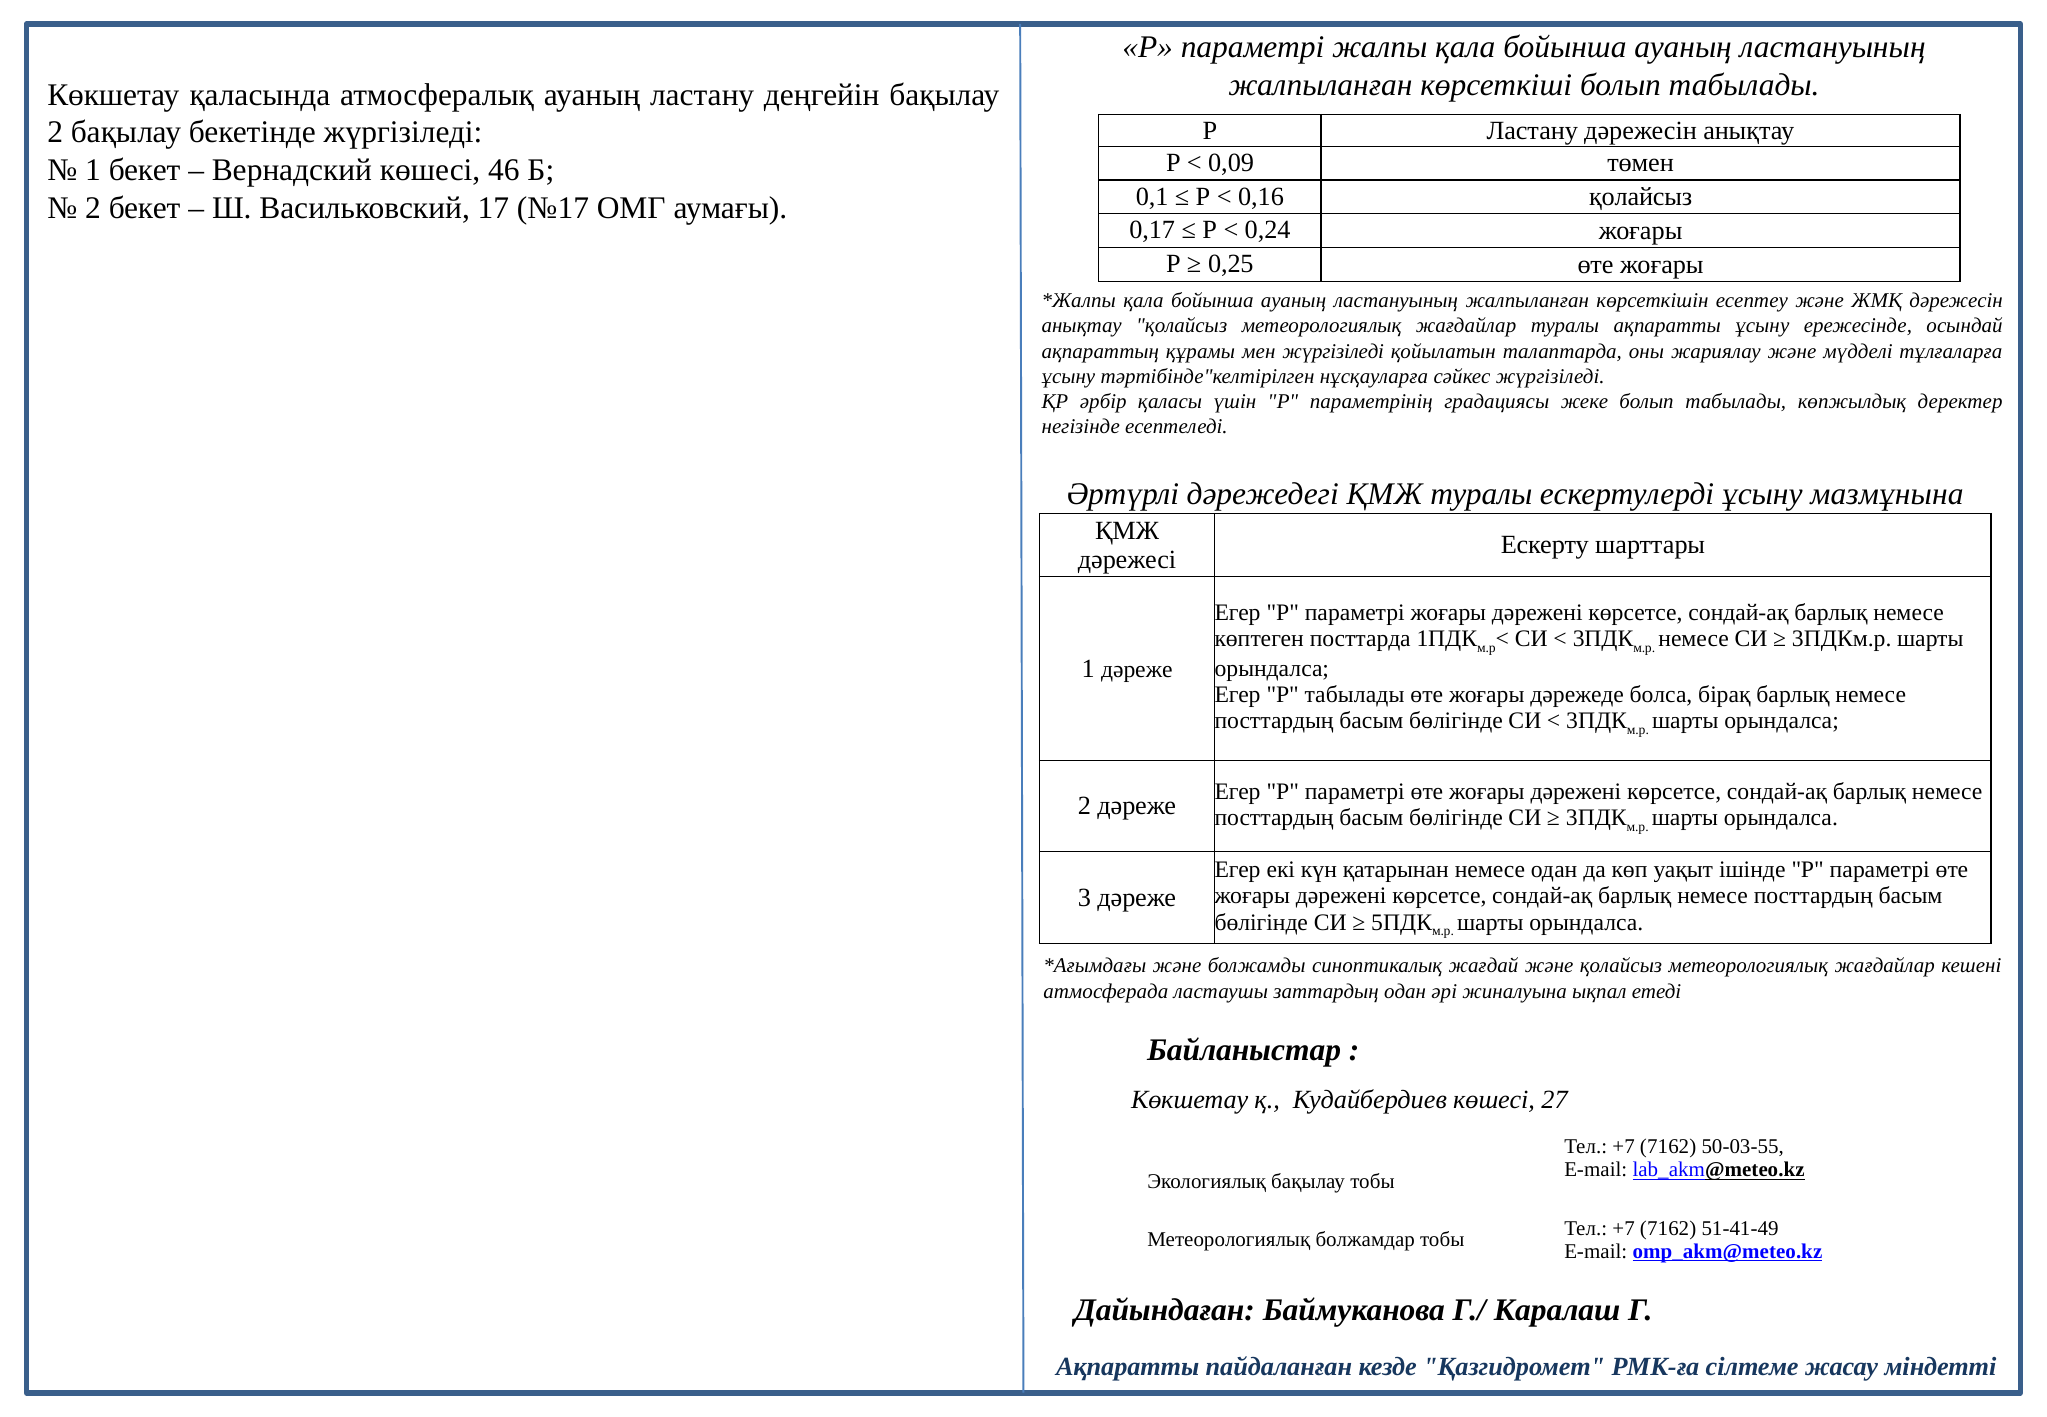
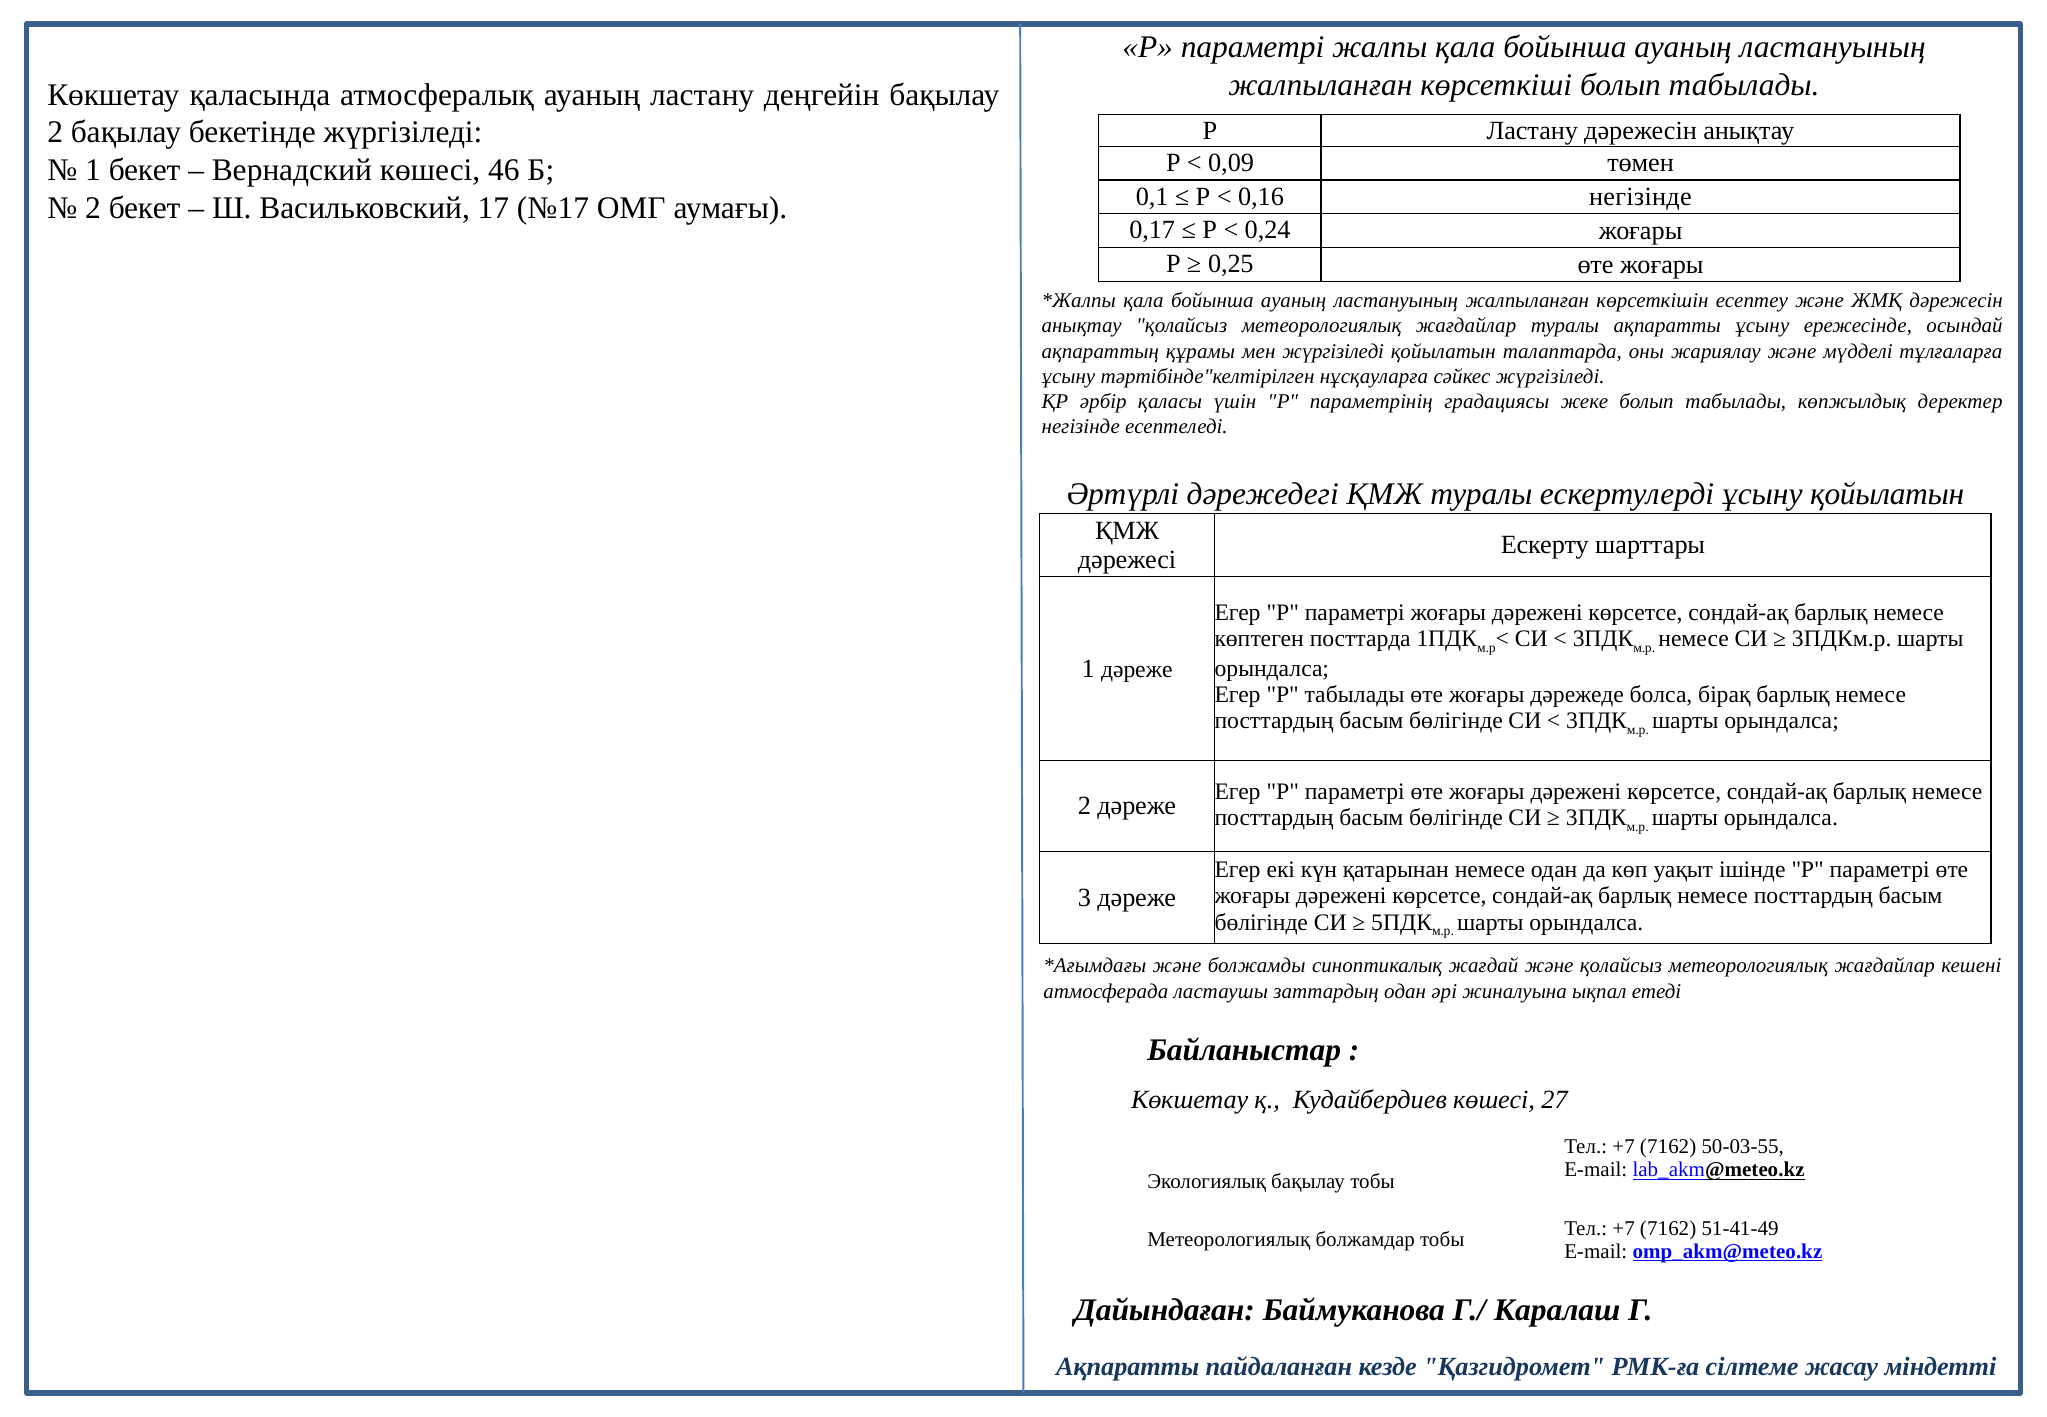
0,16 қолайсыз: қолайсыз -> негізінде (1640, 197)
ұсыну мазмұнына: мазмұнына -> қойылатын (1887, 494)
